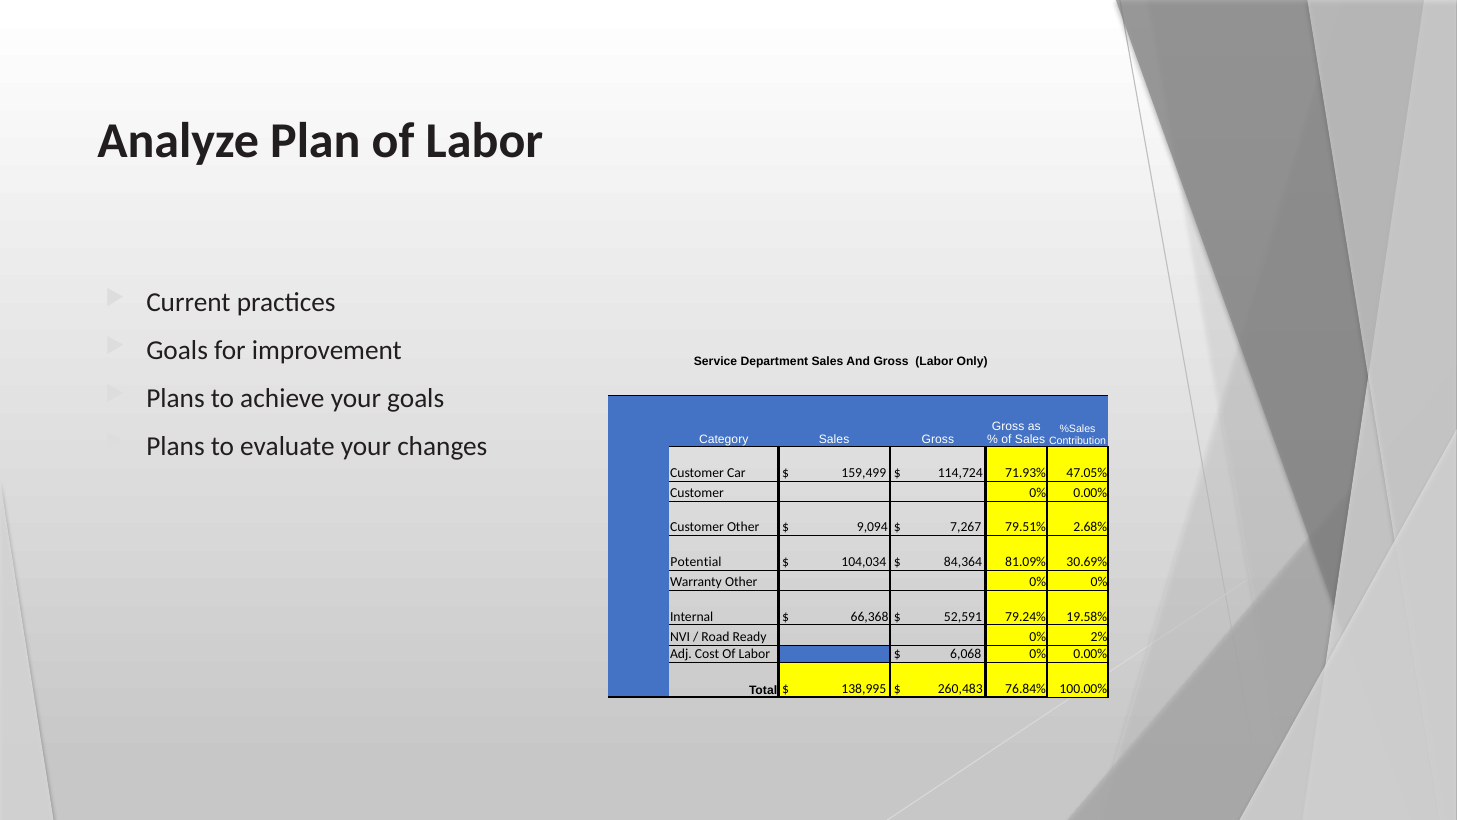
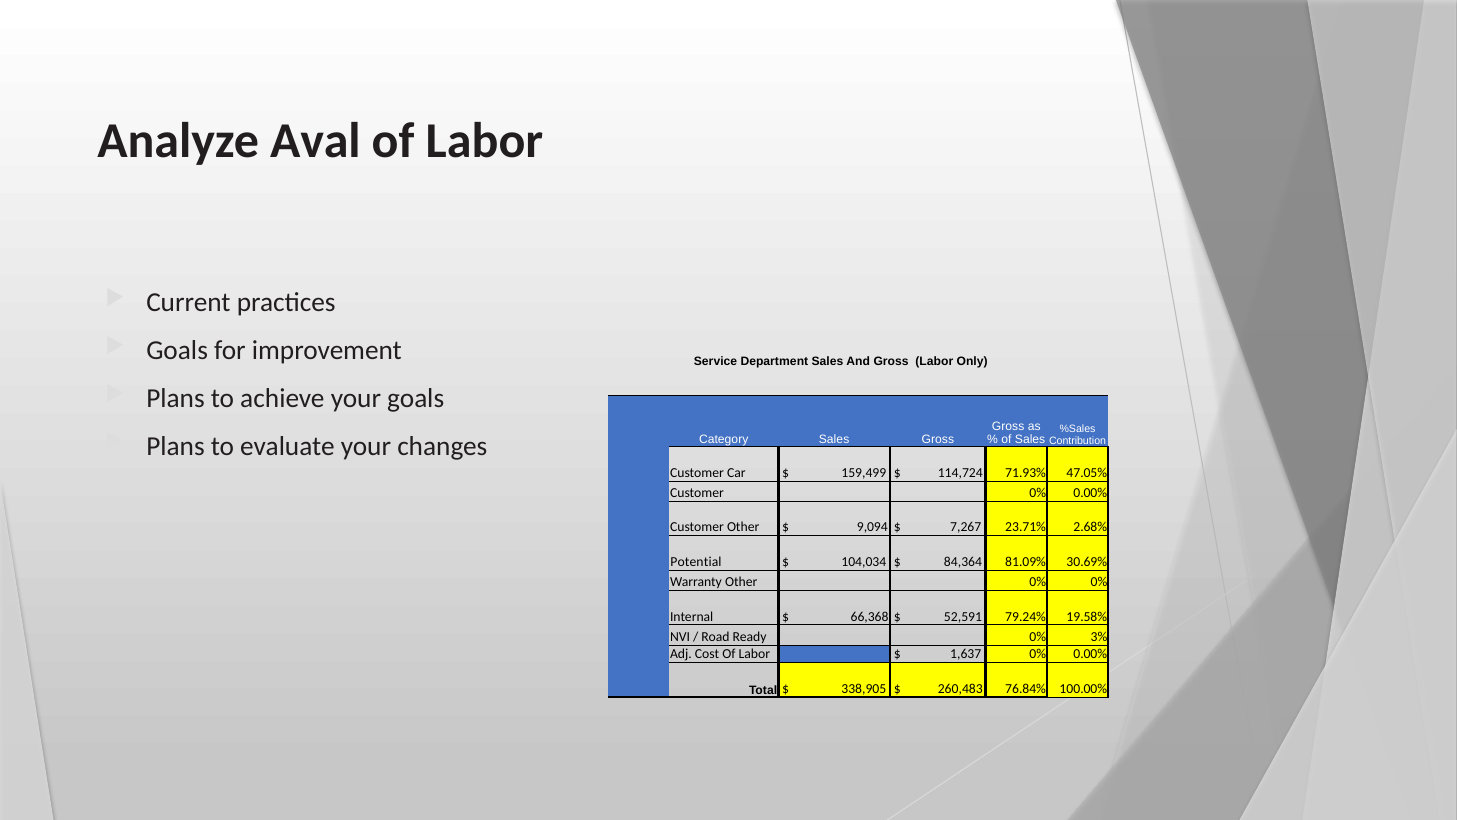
Plan: Plan -> Aval (315, 141)
79.51%: 79.51% -> 23.71% (1026, 527)
2%: 2% -> 3% (1099, 636)
6,068: 6,068 -> 1,637 (966, 654)
138,995: 138,995 -> 338,905 (864, 689)
